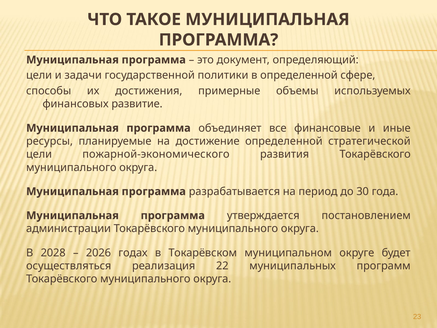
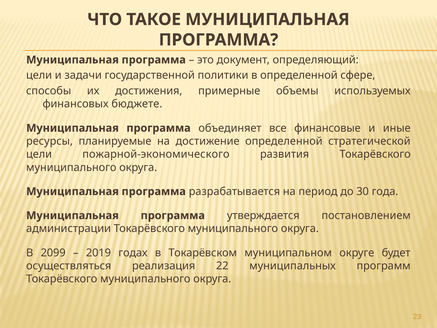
развитие: развитие -> бюджете (137, 104)
2028: 2028 -> 2099 (53, 253)
2026: 2026 -> 2019 (98, 253)
